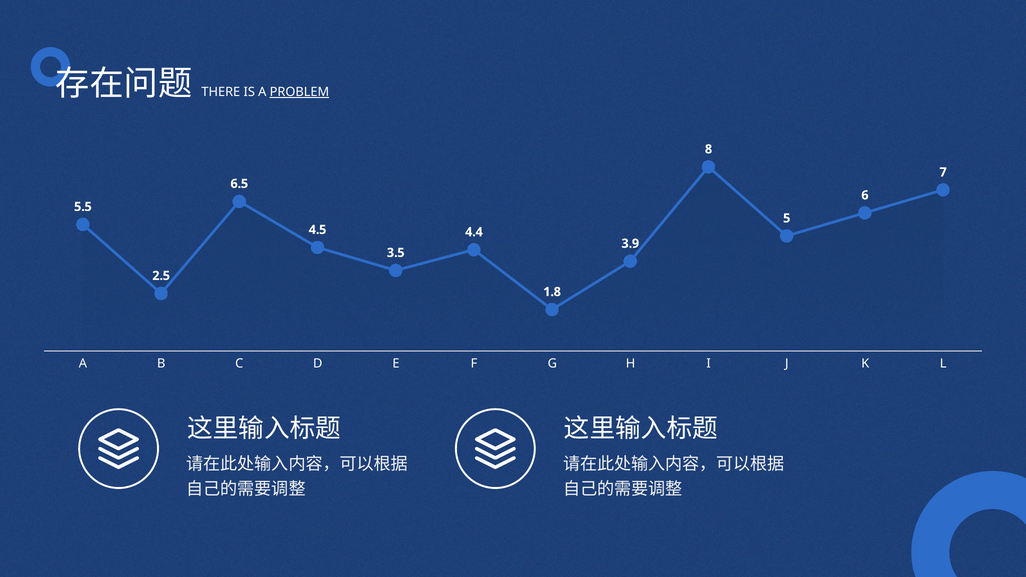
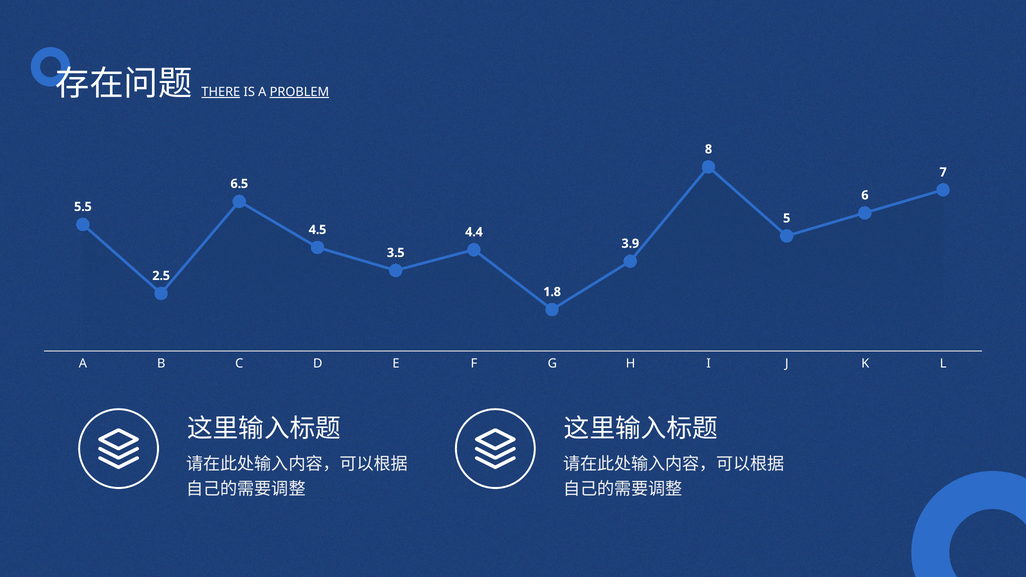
THERE underline: none -> present (221, 92)
